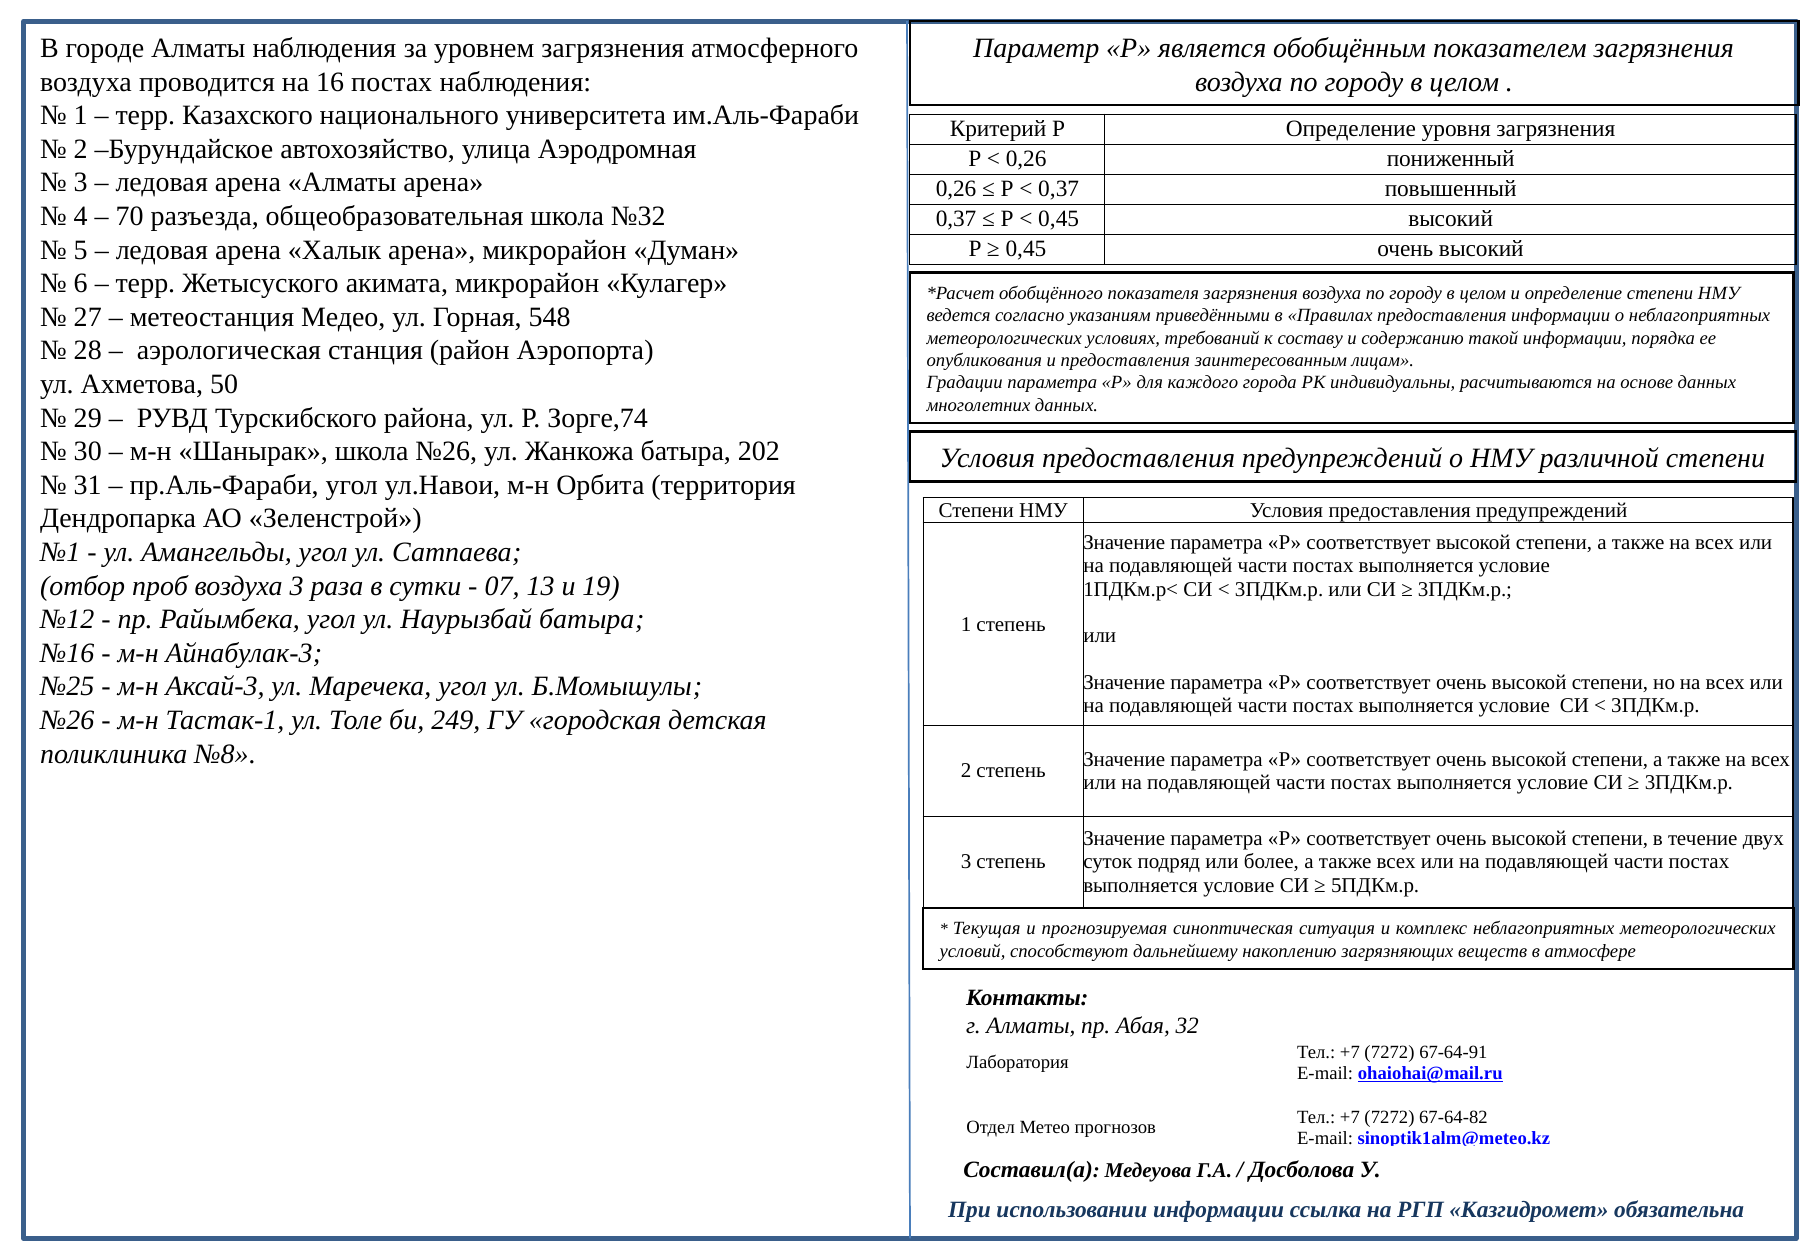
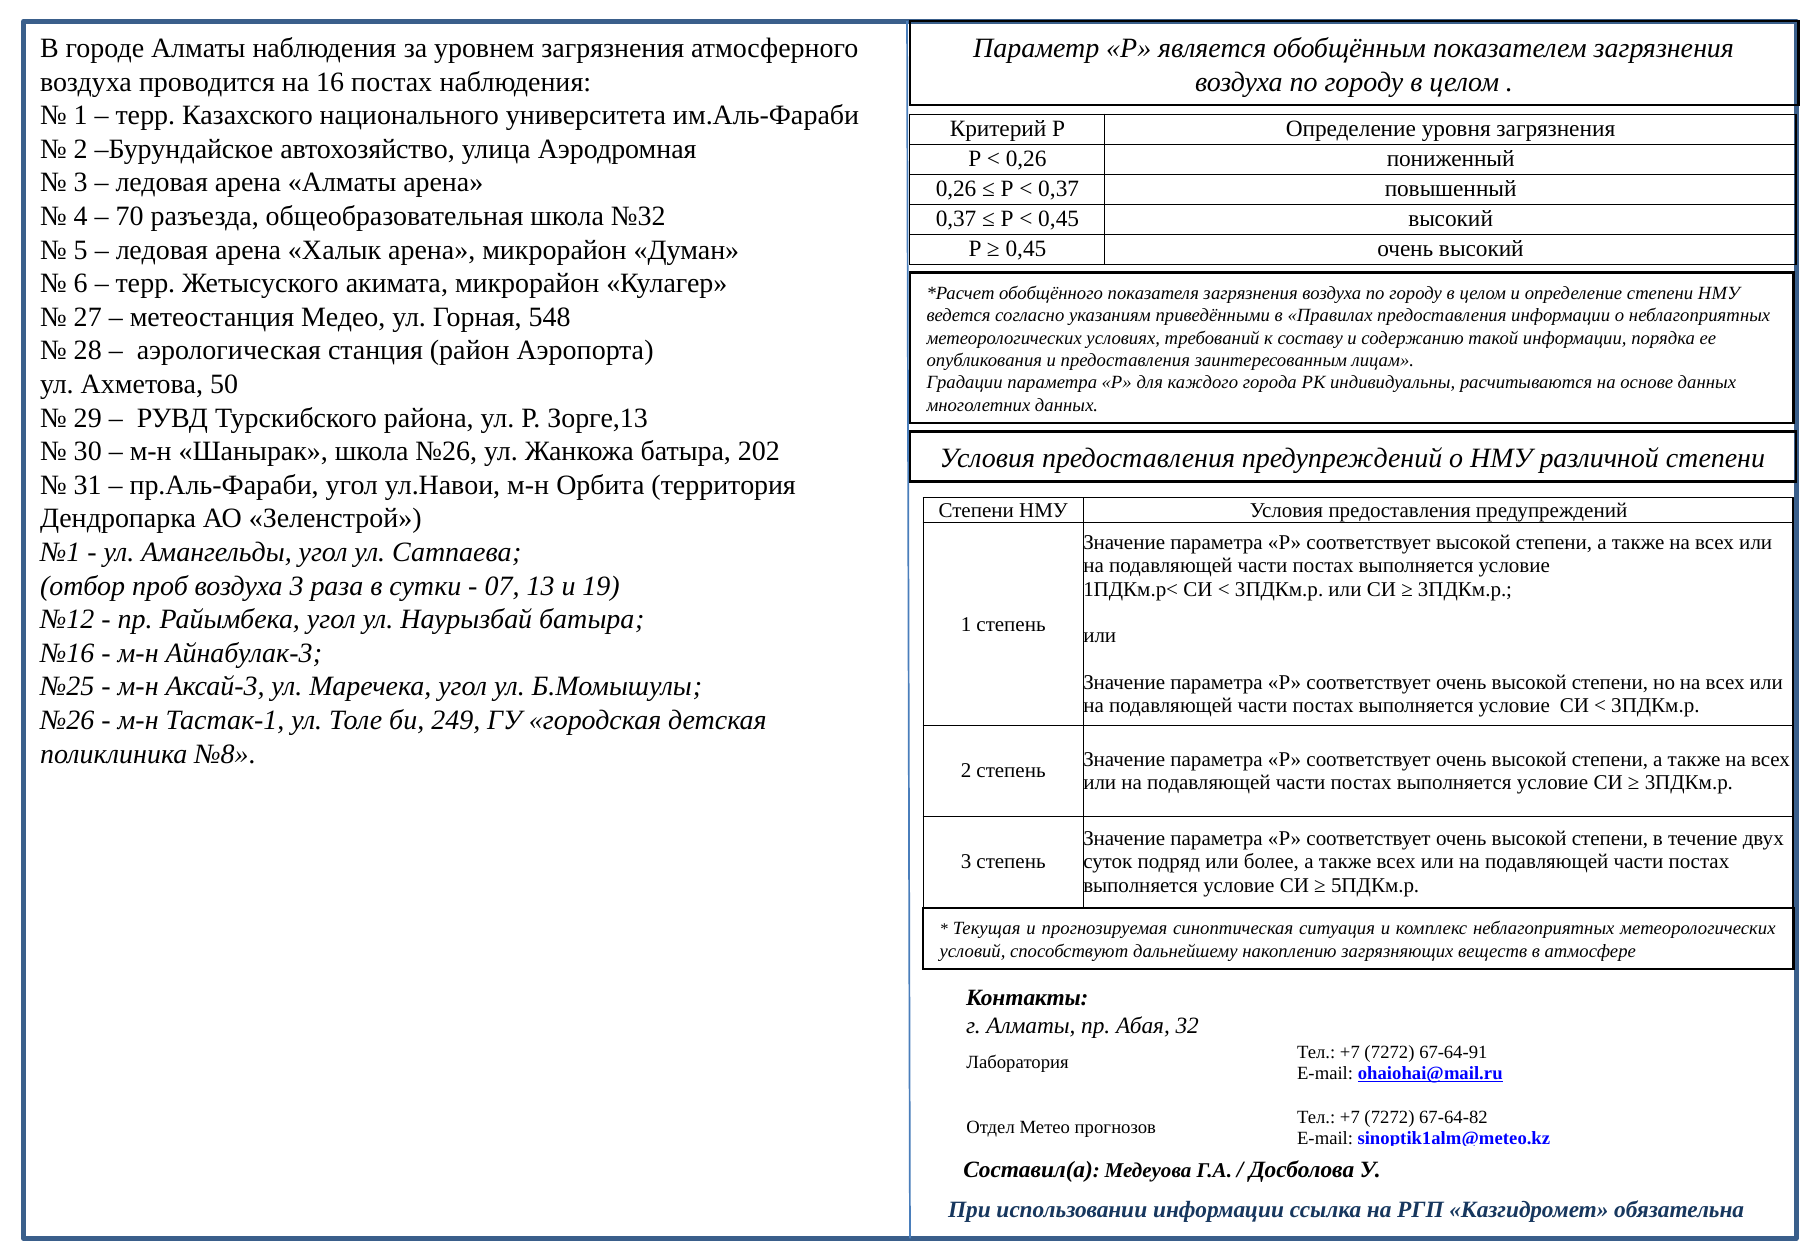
Зорге,74: Зорге,74 -> Зорге,13 (598, 418)
